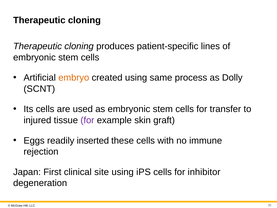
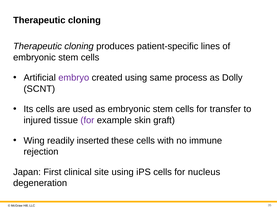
embryo colour: orange -> purple (74, 78)
Eggs: Eggs -> Wing (34, 140)
inhibitor: inhibitor -> nucleus (204, 172)
